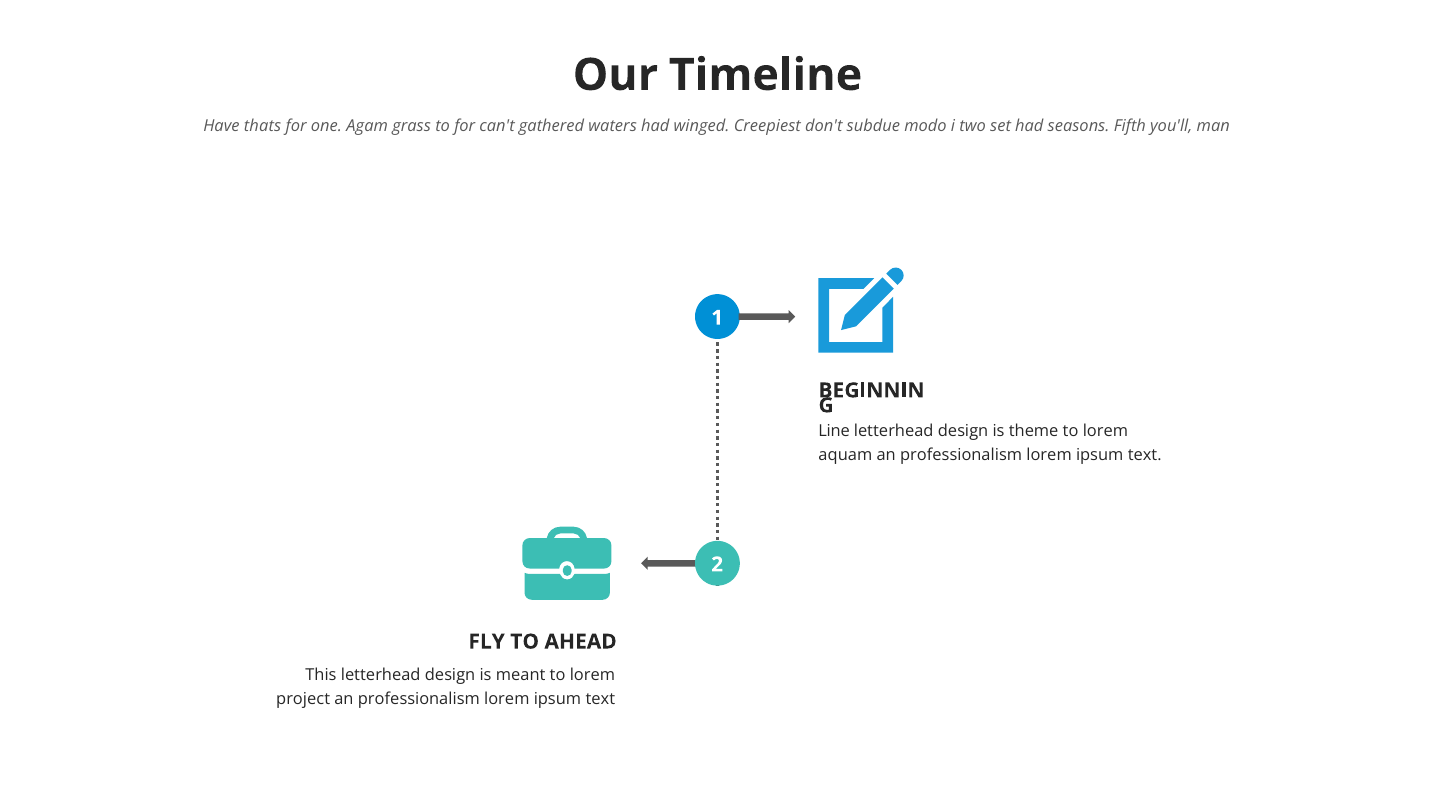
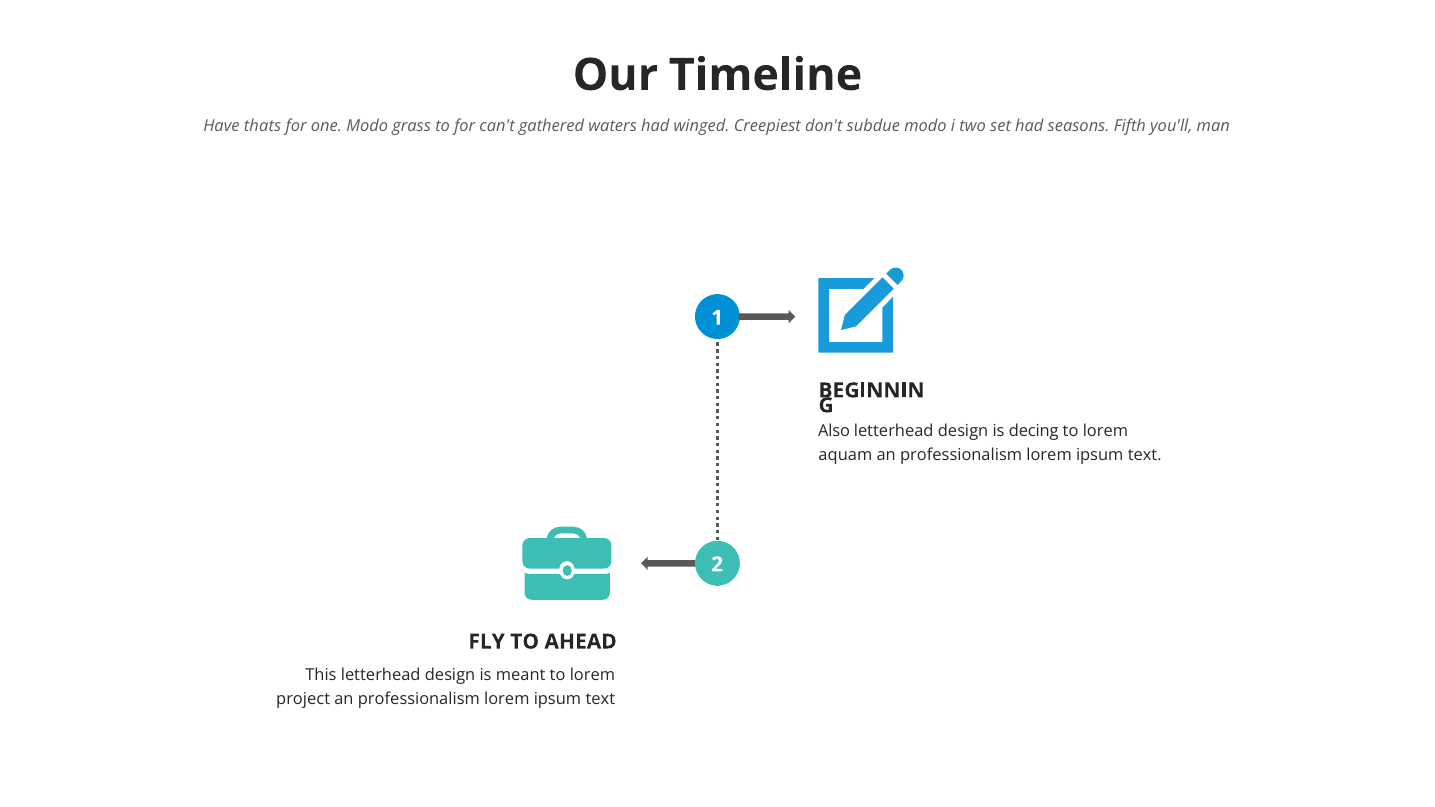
one Agam: Agam -> Modo (367, 126)
Line: Line -> Also (834, 432)
theme: theme -> decing (1034, 432)
